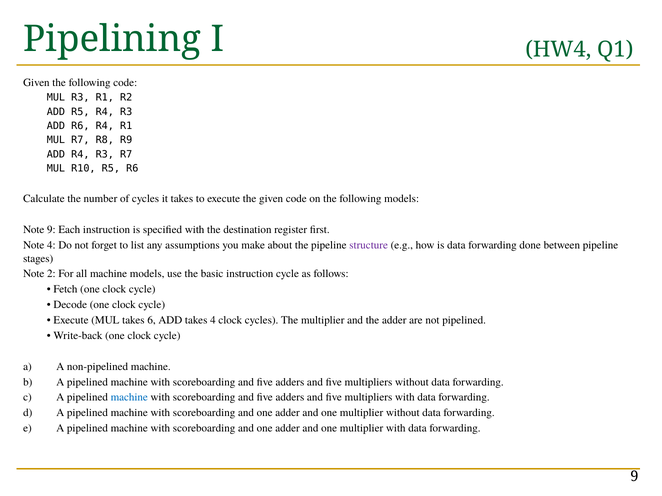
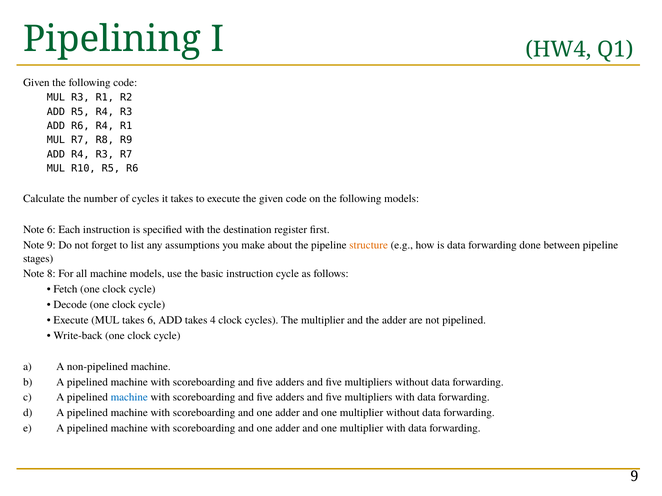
Note 9: 9 -> 6 (51, 230)
Note 4: 4 -> 9 (51, 245)
structure colour: purple -> orange (369, 245)
2: 2 -> 8 (51, 274)
